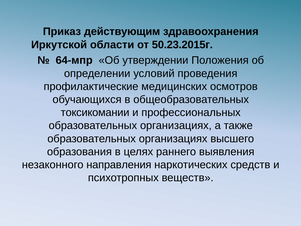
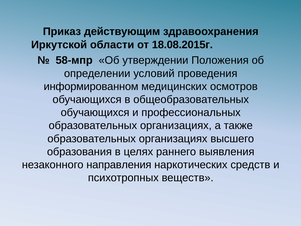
50.23.2015г: 50.23.2015г -> 18.08.2015г (182, 45)
64-мпр: 64-мпр -> 58-мпр (74, 60)
профилактические: профилактические -> информированном (91, 86)
токсикомании: токсикомании -> обучающихся (95, 112)
